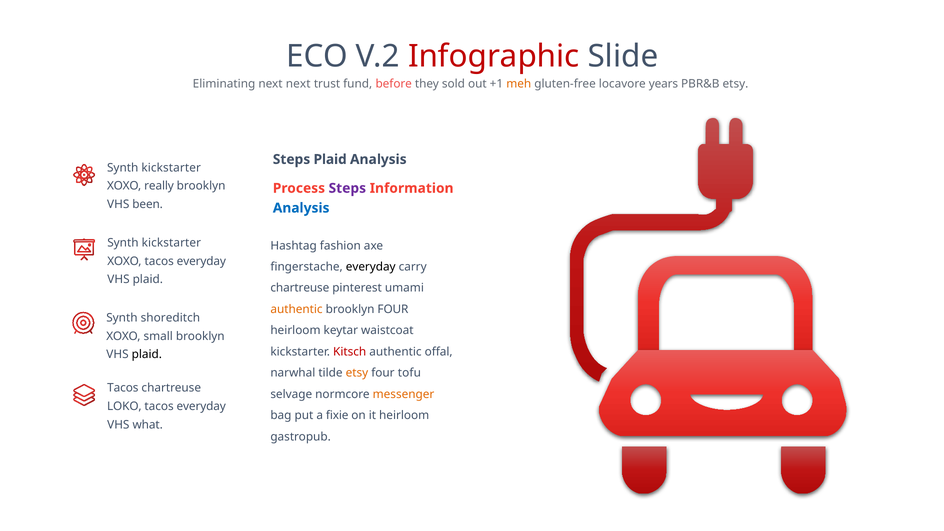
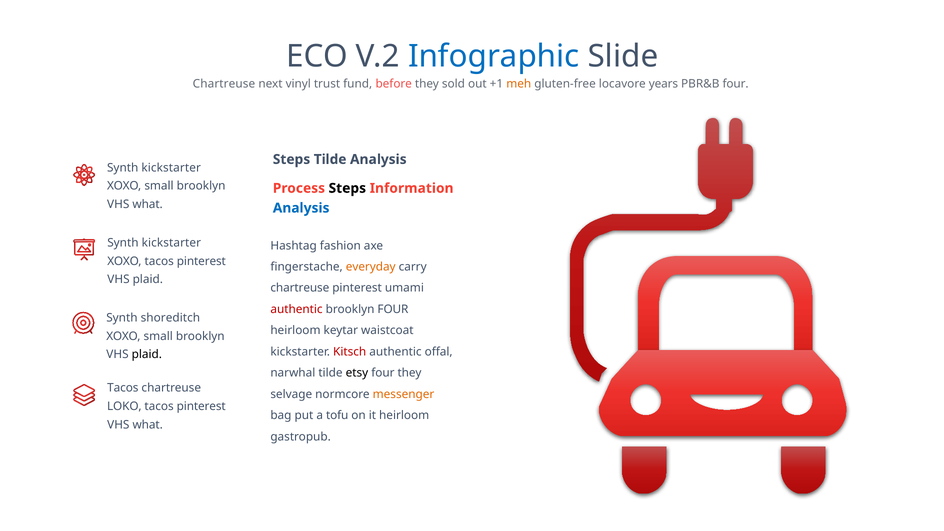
Infographic colour: red -> blue (494, 56)
Eliminating: Eliminating -> Chartreuse (224, 84)
next next: next -> vinyl (298, 84)
PBR&B etsy: etsy -> four (736, 84)
Steps Plaid: Plaid -> Tilde (330, 159)
really: really -> small (159, 186)
Steps colour: purple -> black (347, 188)
been: been -> what (148, 204)
XOXO tacos everyday: everyday -> pinterest (201, 261)
everyday colour: black -> orange (371, 267)
authentic colour: orange -> red (297, 309)
etsy colour: orange -> black (357, 373)
four tofu: tofu -> they (410, 373)
everyday: everyday -> pinterest (201, 406)
fixie: fixie -> tofu (337, 416)
